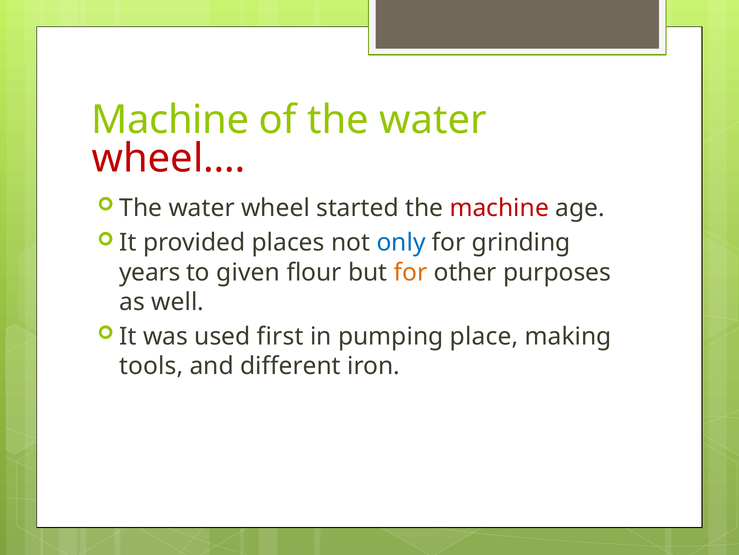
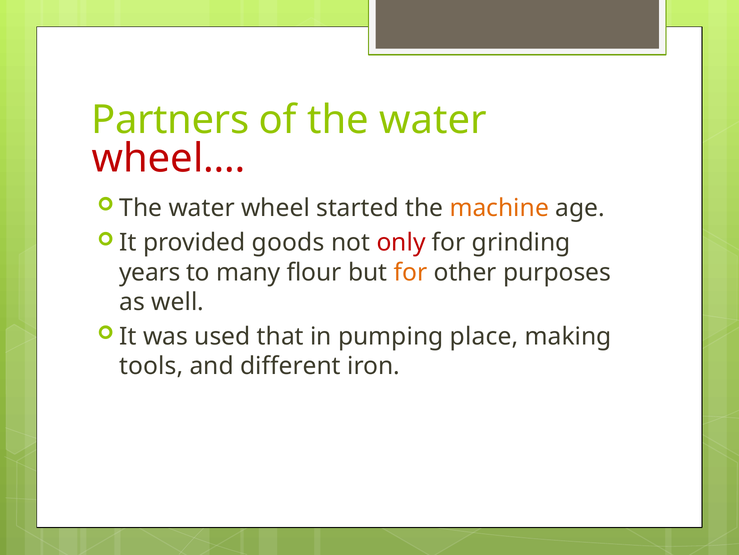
Machine: Machine -> Partners (170, 120)
machine colour: red -> orange (499, 208)
places: places -> goods (288, 242)
only colour: blue -> red (401, 242)
given: given -> many (248, 272)
first: first -> that (280, 336)
